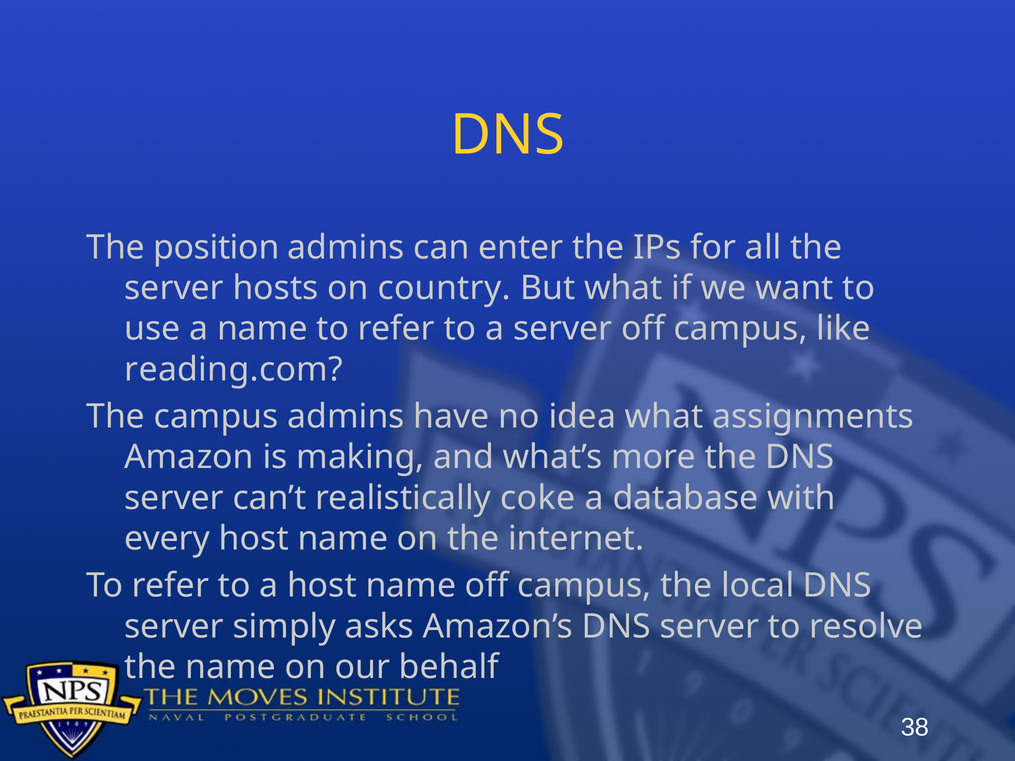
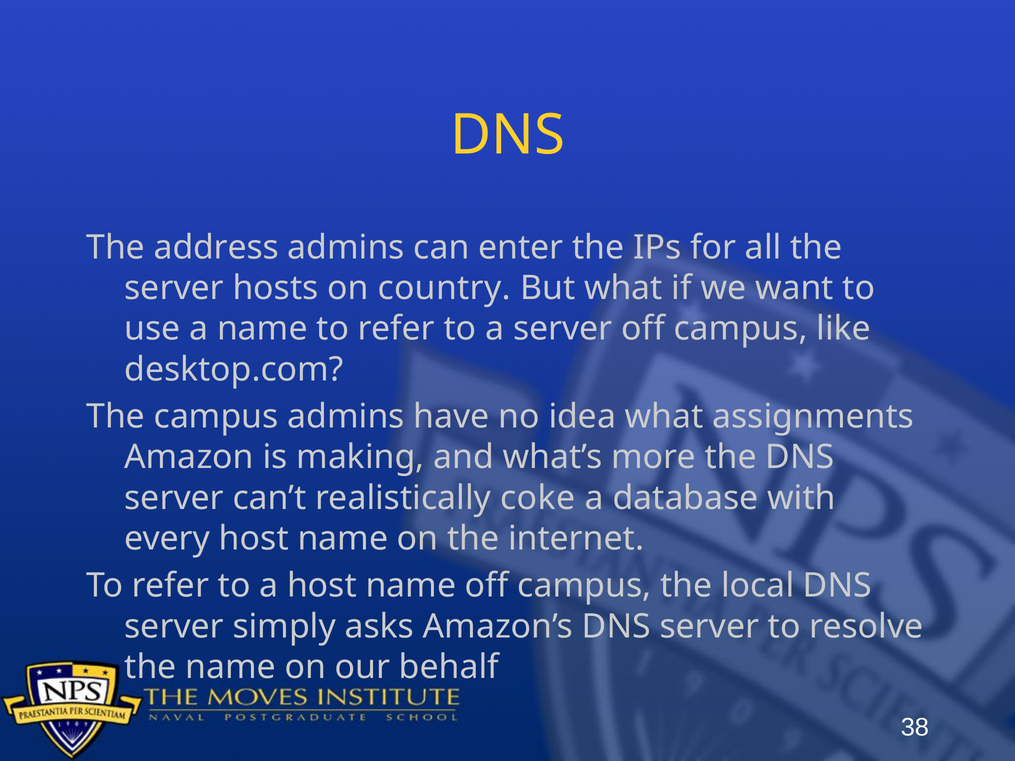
position: position -> address (216, 248)
reading.com: reading.com -> desktop.com (234, 369)
